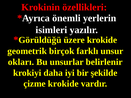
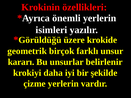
okları: okları -> kararı (21, 62)
çizme krokide: krokide -> yerlerin (63, 84)
